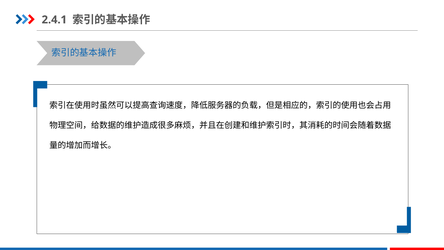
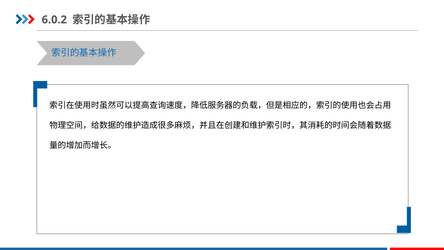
2.4.1: 2.4.1 -> 6.0.2 (54, 20)
